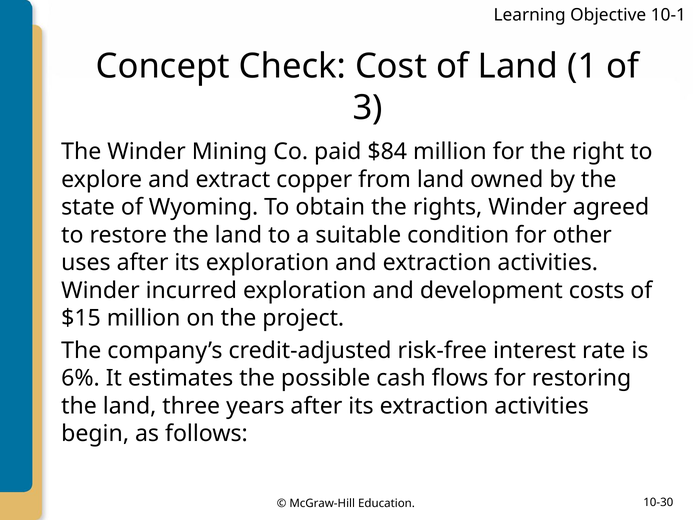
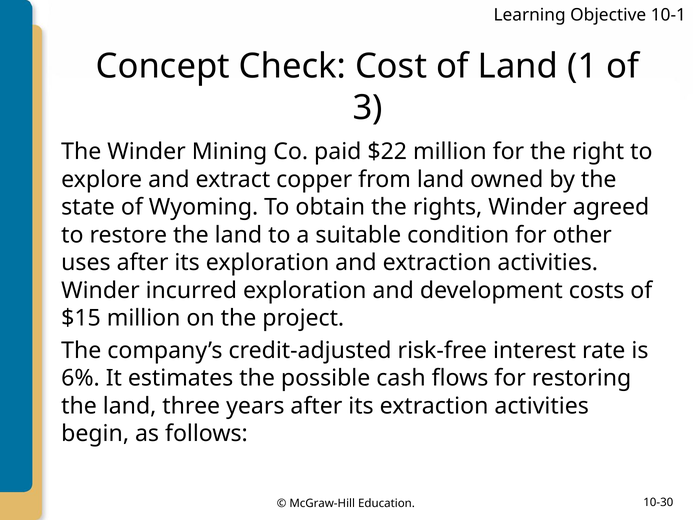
$84: $84 -> $22 (387, 152)
